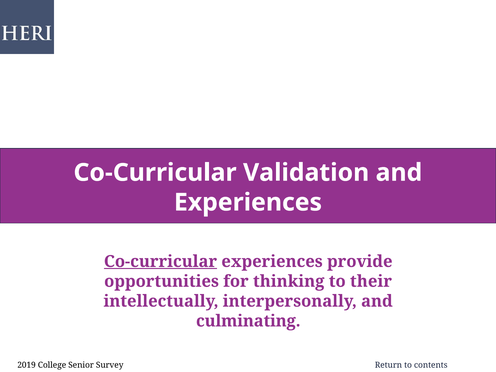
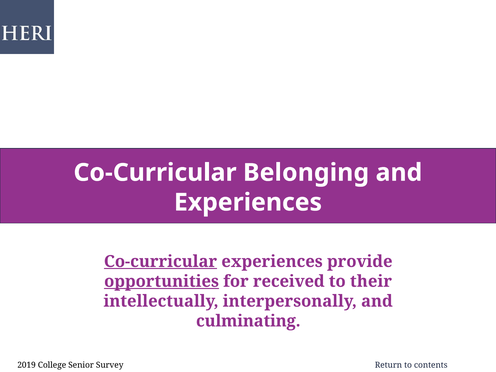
Validation: Validation -> Belonging (306, 173)
opportunities underline: none -> present (162, 281)
thinking: thinking -> received (289, 281)
